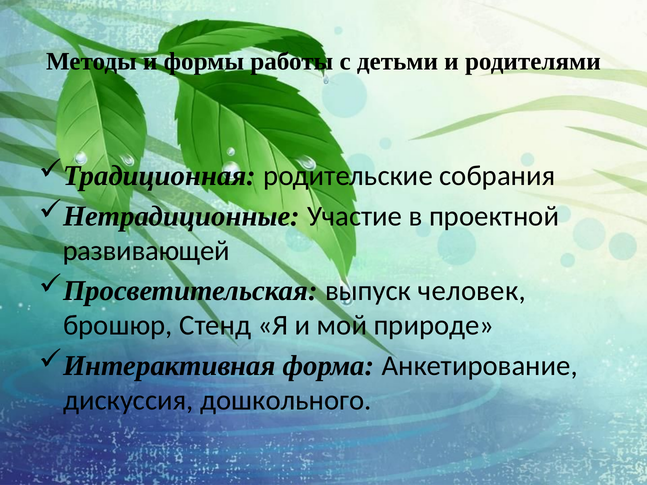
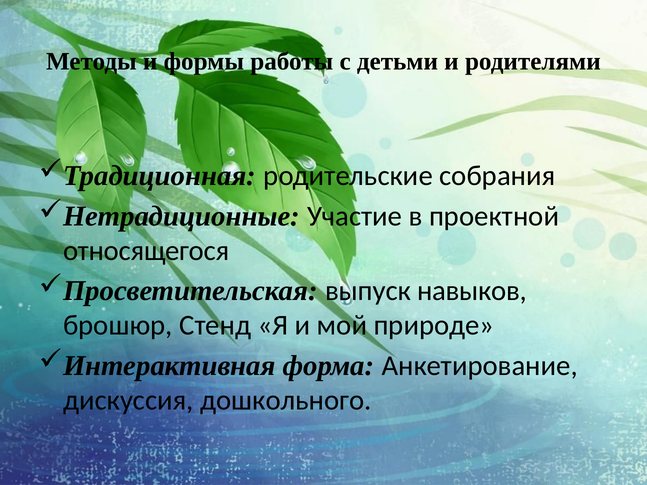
развивающей: развивающей -> относящегося (146, 251)
человек: человек -> навыков (472, 291)
